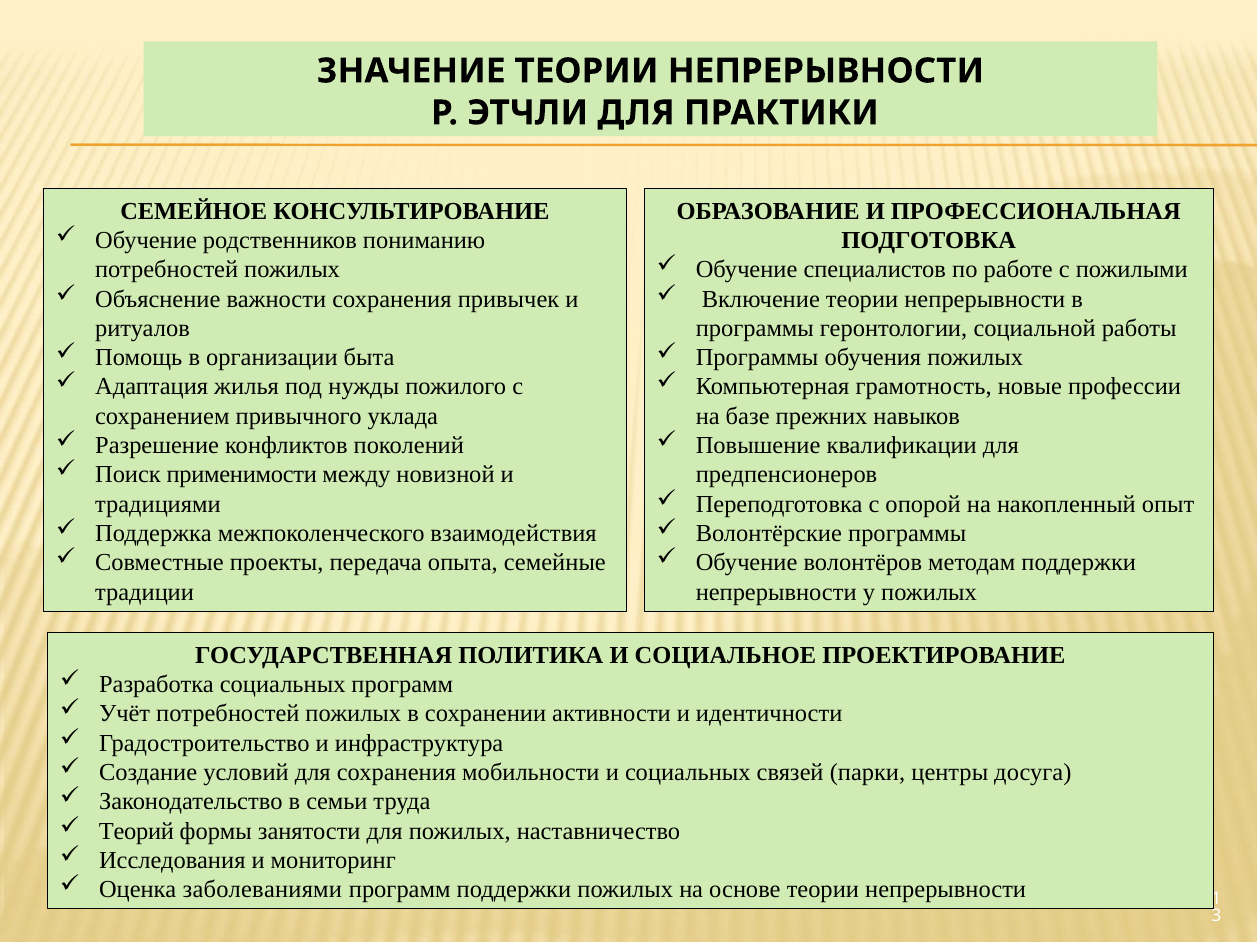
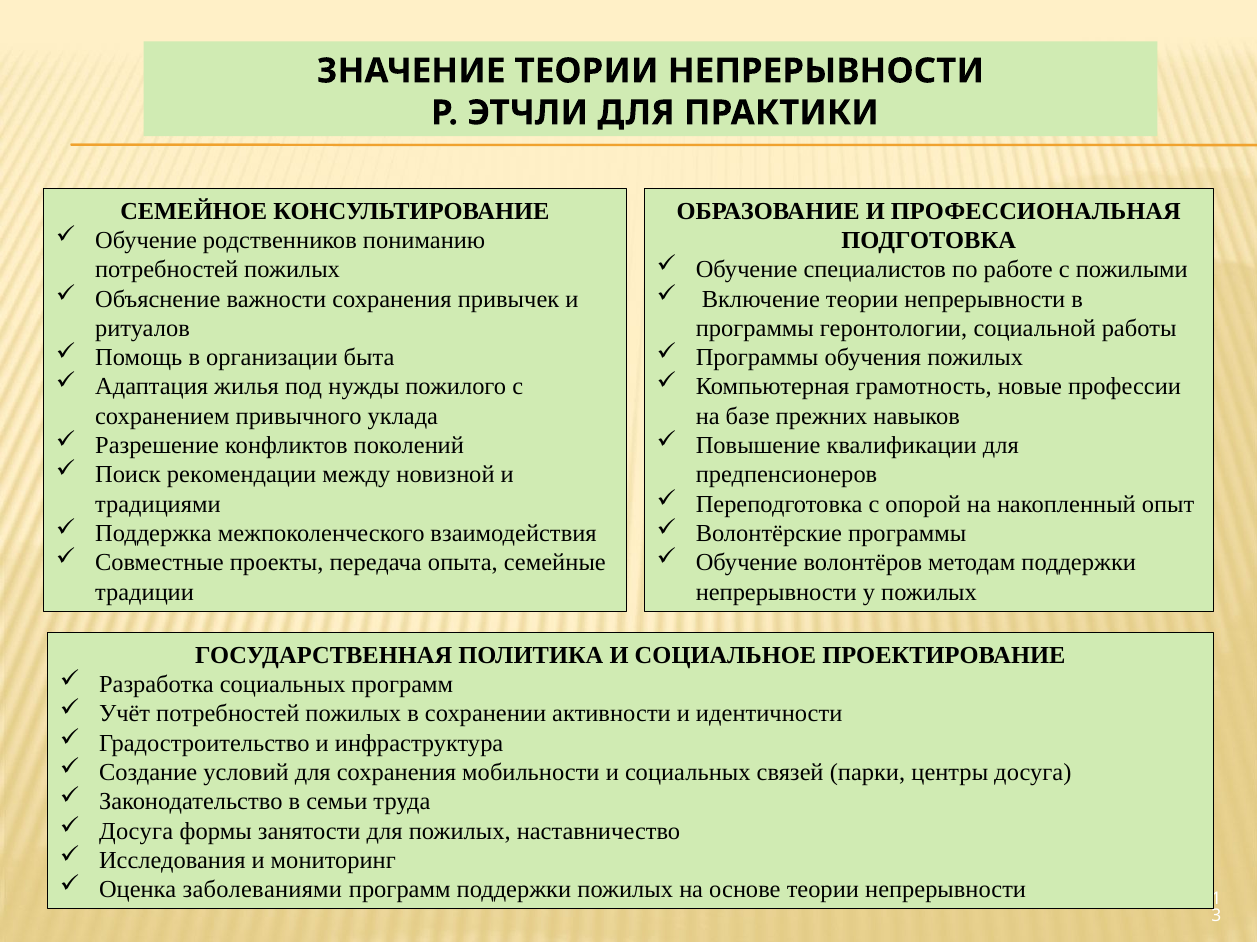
применимости: применимости -> рекомендации (242, 475)
Теорий: Теорий -> Досуга (136, 832)
